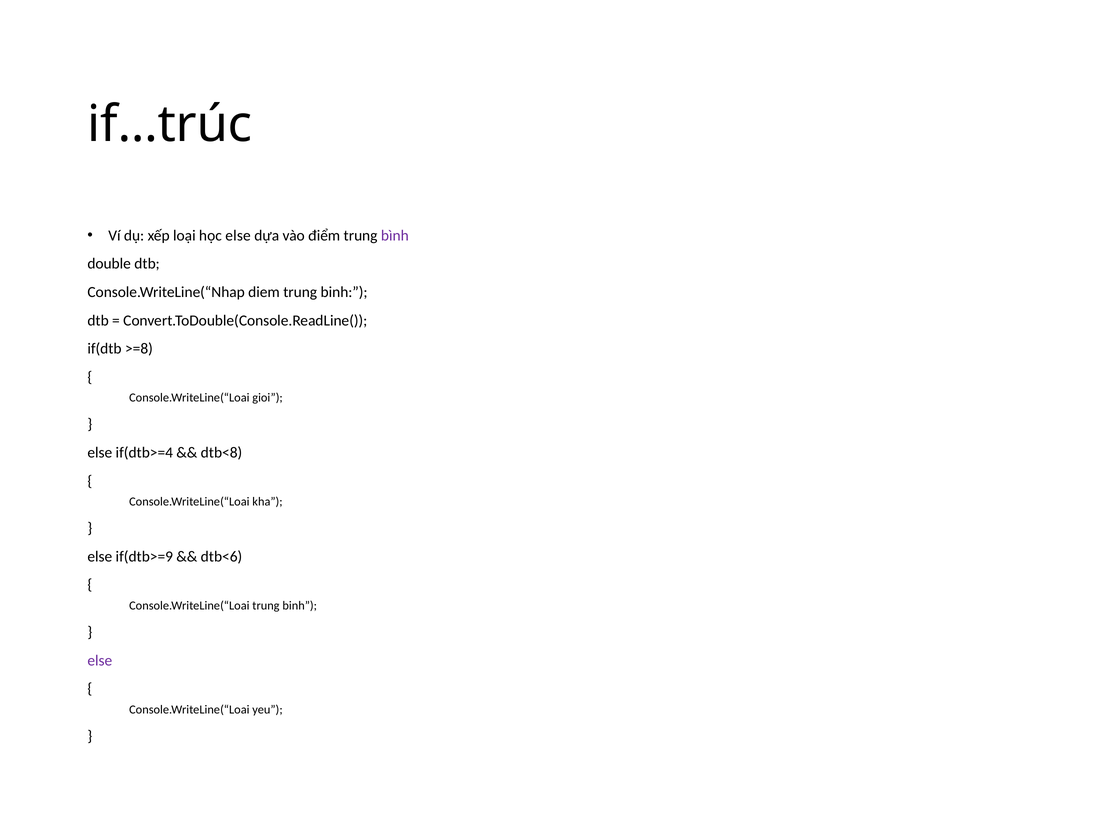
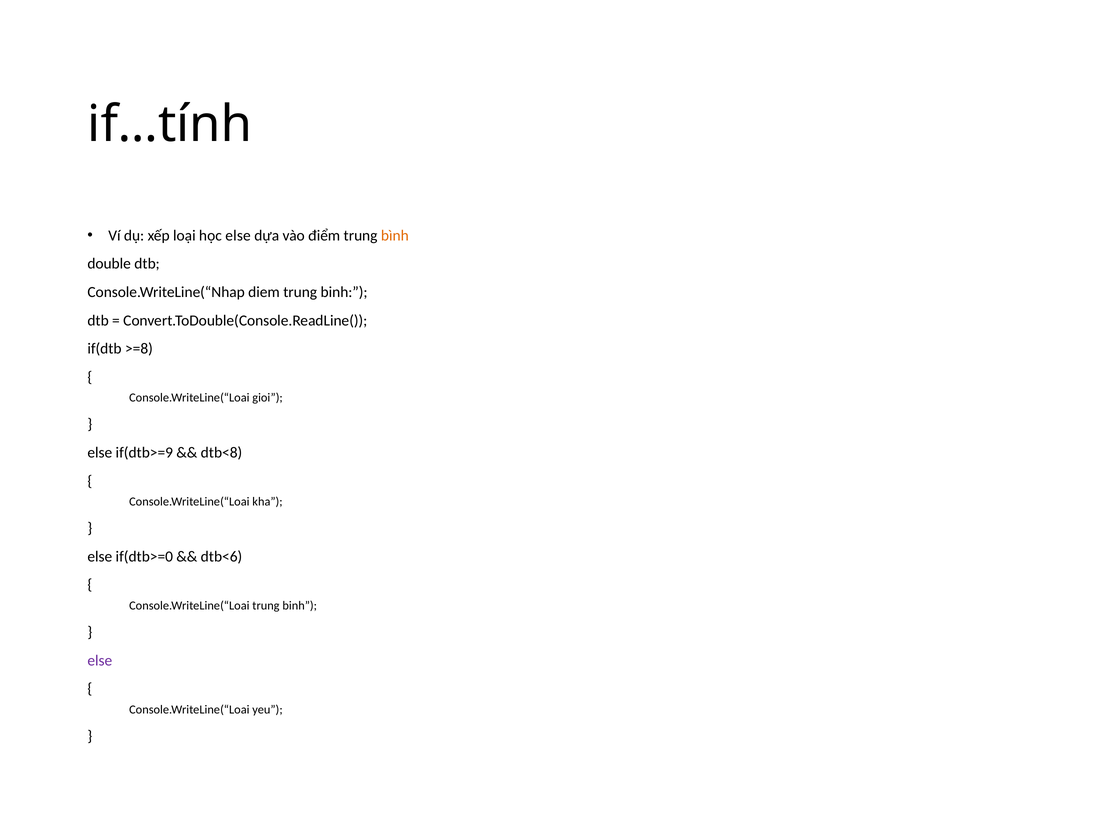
if…trúc: if…trúc -> if…tính (170, 125)
bình colour: purple -> orange (395, 236)
if(dtb>=4: if(dtb>=4 -> if(dtb>=9 (144, 453)
if(dtb>=9: if(dtb>=9 -> if(dtb>=0 (144, 557)
